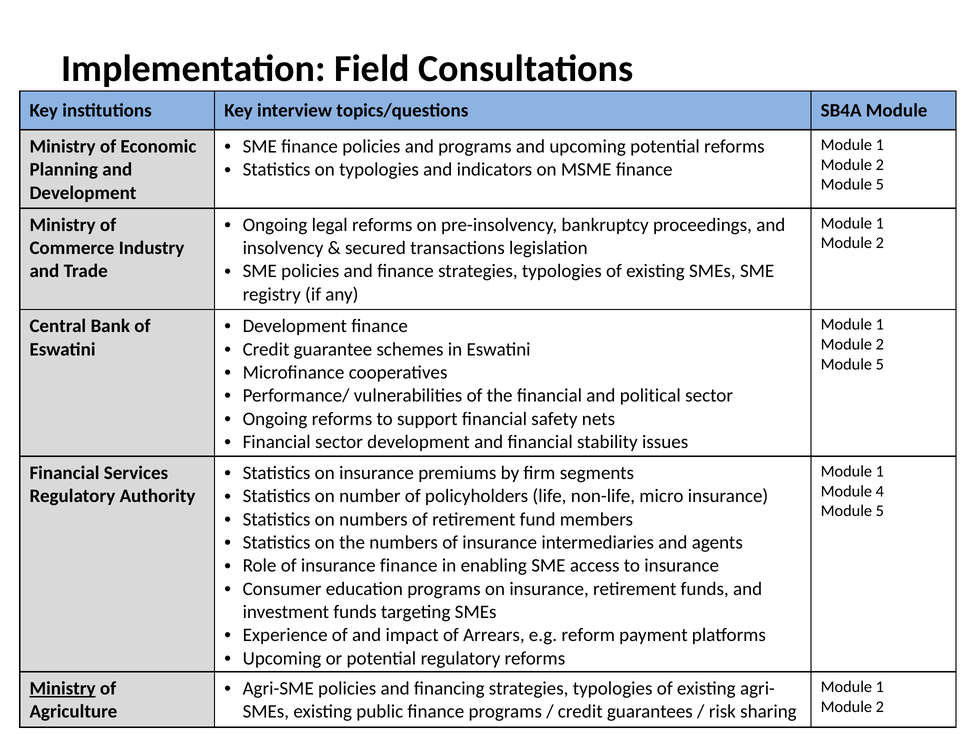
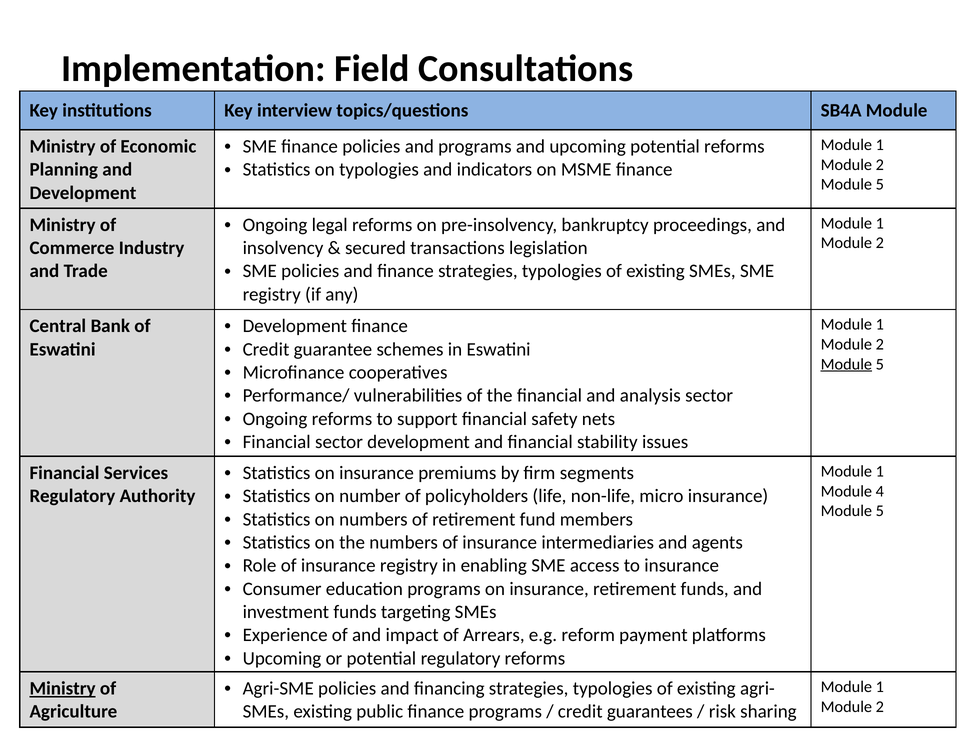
Module underline: none -> present (846, 364)
political: political -> analysis (650, 395)
insurance finance: finance -> registry (409, 565)
